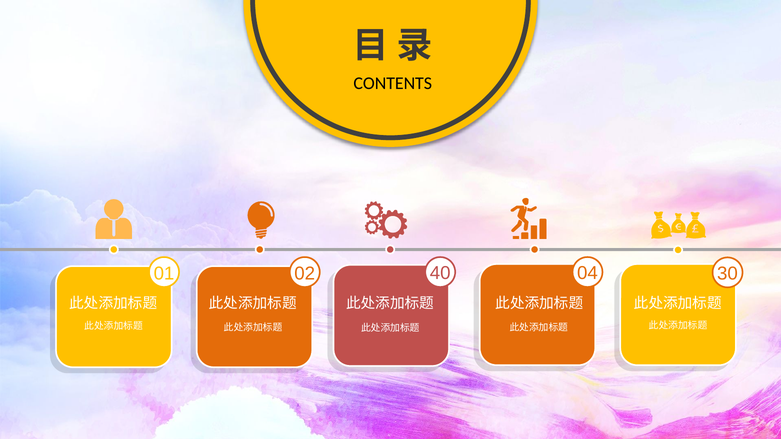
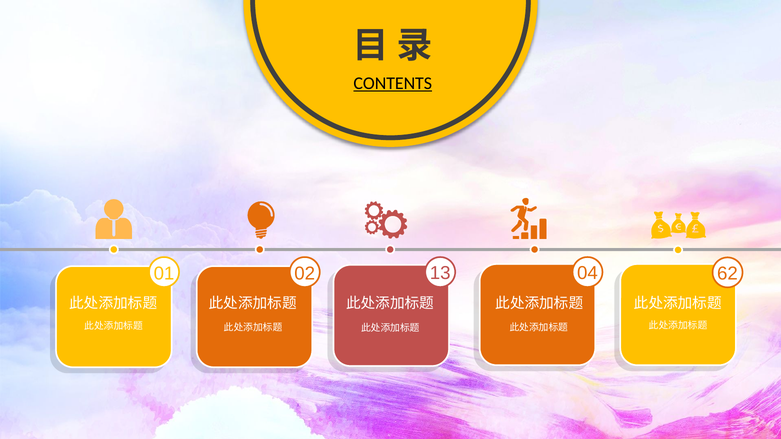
CONTENTS underline: none -> present (393, 83)
40: 40 -> 13 (440, 274)
30: 30 -> 62 (728, 274)
